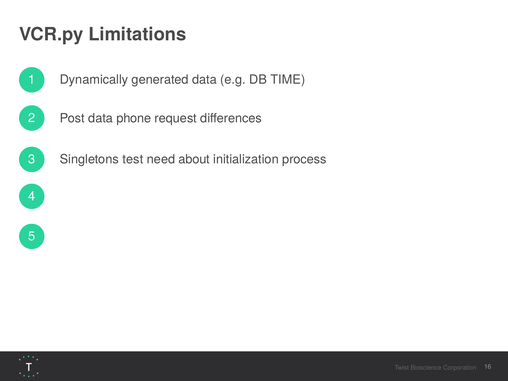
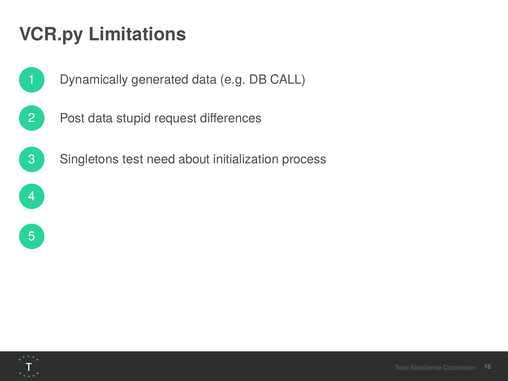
TIME: TIME -> CALL (288, 80)
phone: phone -> stupid (134, 118)
